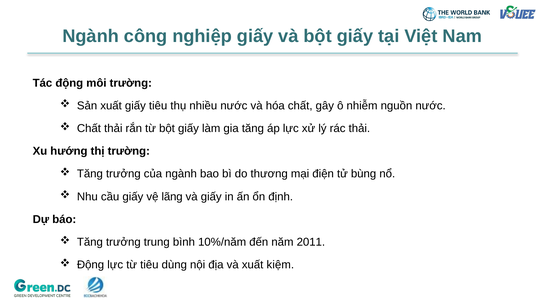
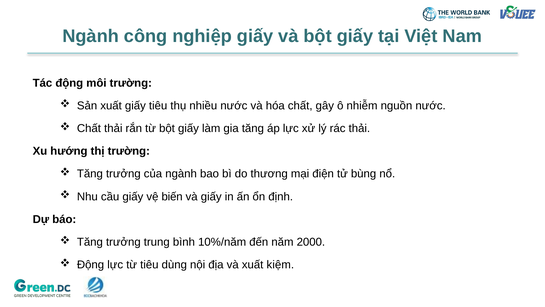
lãng: lãng -> biến (172, 196)
2011: 2011 -> 2000 (311, 242)
